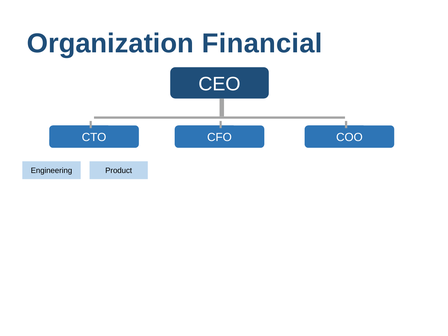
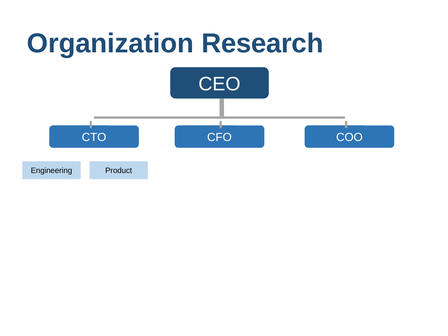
Financial: Financial -> Research (262, 43)
